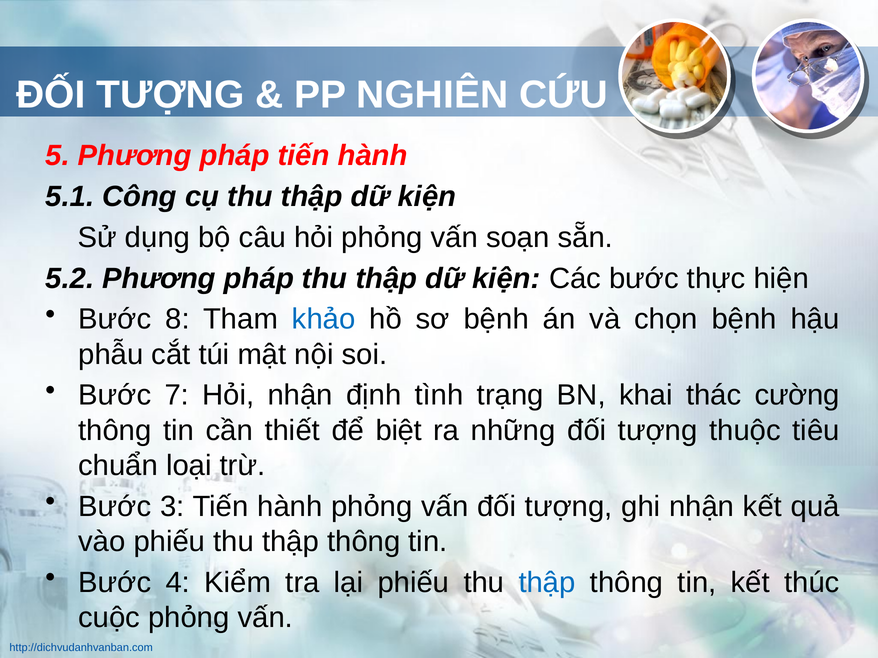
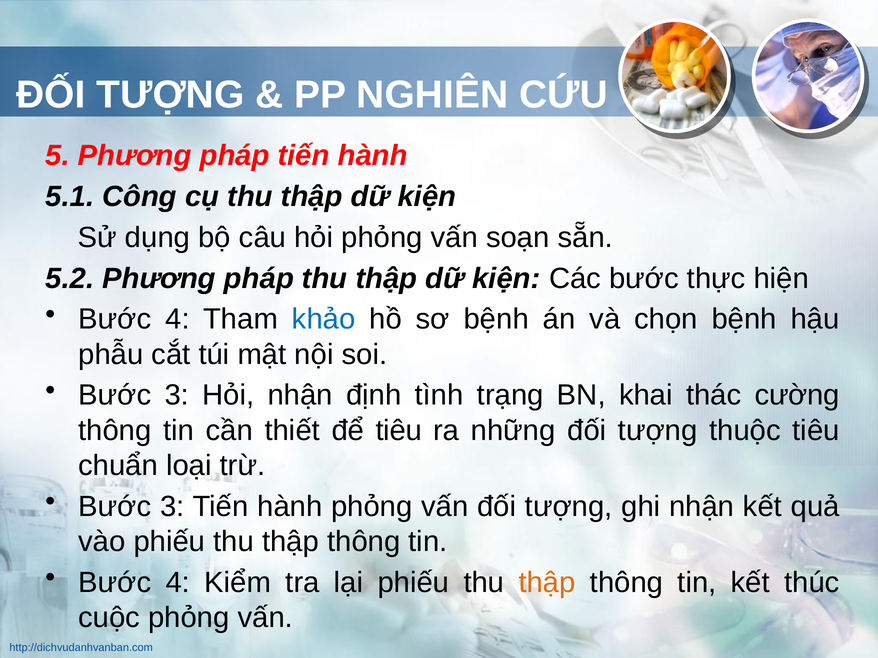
8: 8 -> 4 (177, 320)
7: 7 -> 3 (177, 396)
để biệt: biệt -> tiêu (399, 431)
thập colour: blue -> orange (547, 583)
